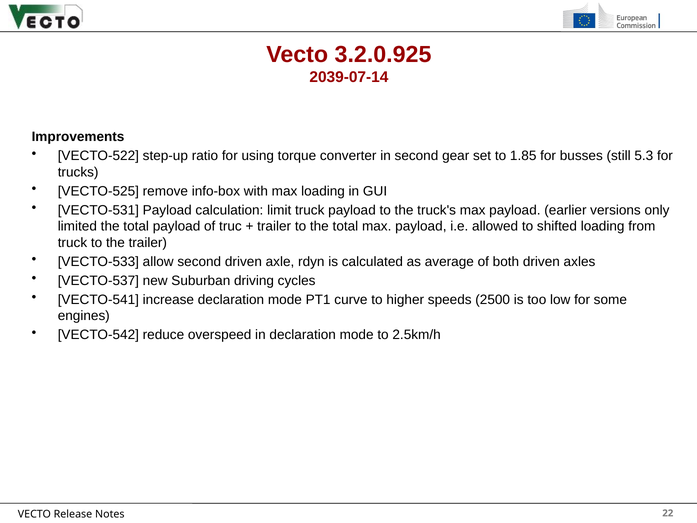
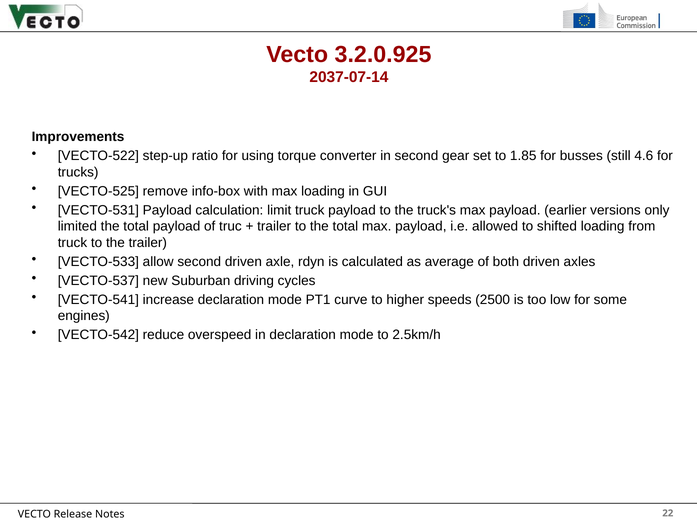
2039-07-14: 2039-07-14 -> 2037-07-14 (349, 77)
5.3: 5.3 -> 4.6 (644, 156)
